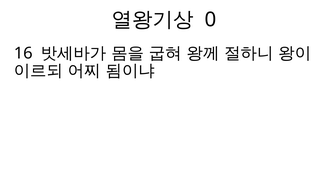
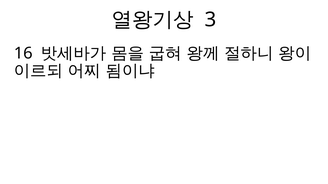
0: 0 -> 3 (211, 20)
